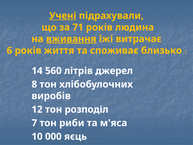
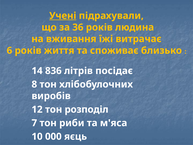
71: 71 -> 36 (78, 27)
вживання underline: present -> none (71, 39)
560: 560 -> 836 (53, 71)
джерел: джерел -> посідає (114, 71)
